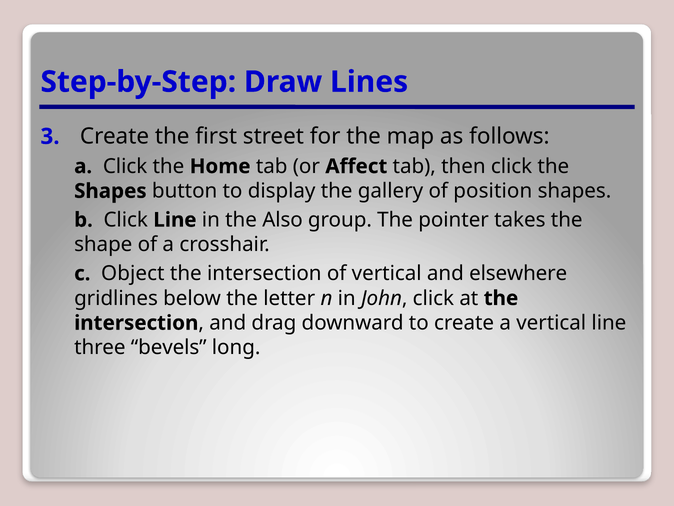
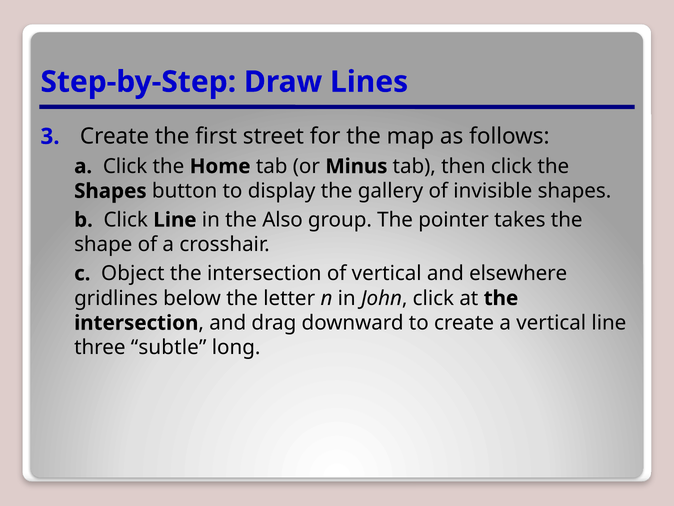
Affect: Affect -> Minus (356, 166)
position: position -> invisible (493, 191)
bevels: bevels -> subtle (169, 347)
